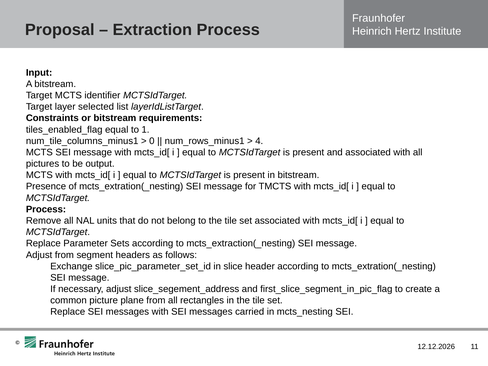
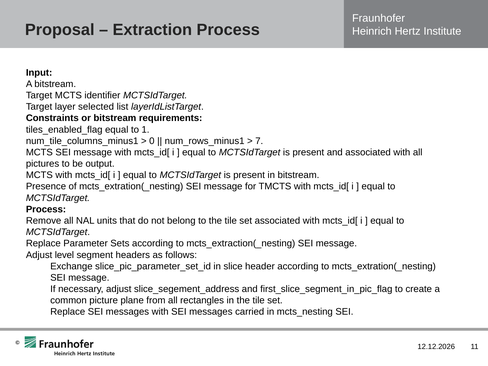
4: 4 -> 7 (259, 141)
Adjust from: from -> level (64, 255)
